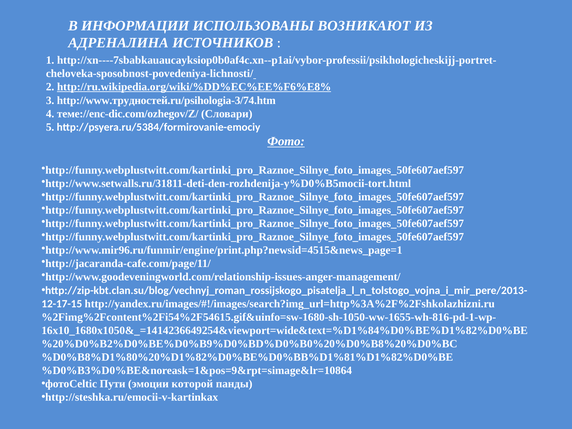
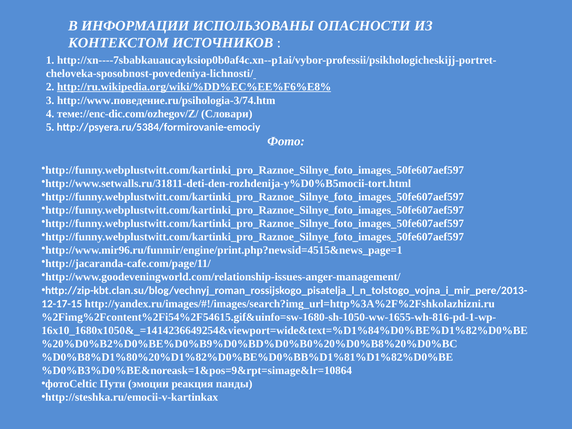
ВОЗНИКАЮТ: ВОЗНИКАЮТ -> ОПАСНОСТИ (364, 26)
АДРЕНАЛИНА: АДРЕНАЛИНА -> КОНТЕКСТОМ (118, 43)
http://www.трудностей.ru/psihologia-3/74.htm: http://www.трудностей.ru/psihologia-3/74.htm -> http://www.поведение.ru/psihologia-3/74.htm (166, 100)
Фото underline: present -> none (286, 141)
которой: которой -> реакция (192, 384)
